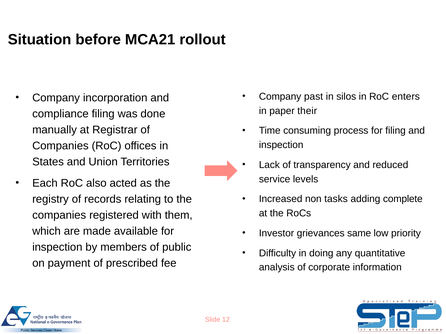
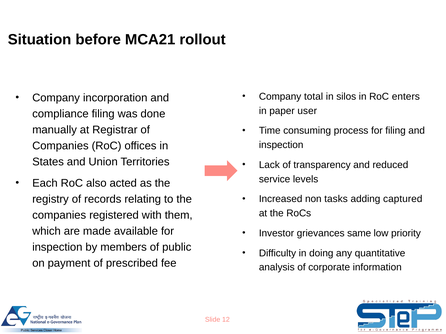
past: past -> total (314, 97)
their: their -> user (307, 111)
complete: complete -> captured (403, 199)
